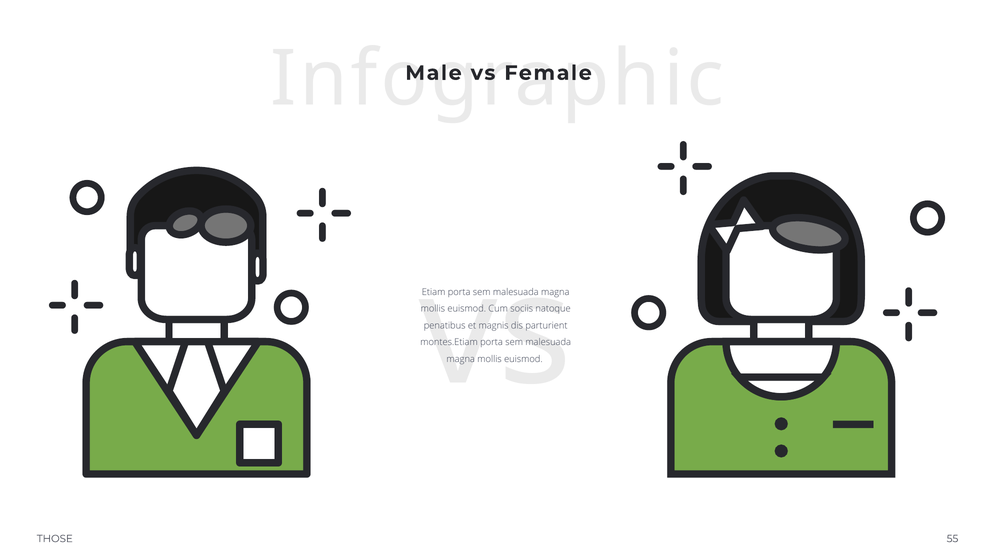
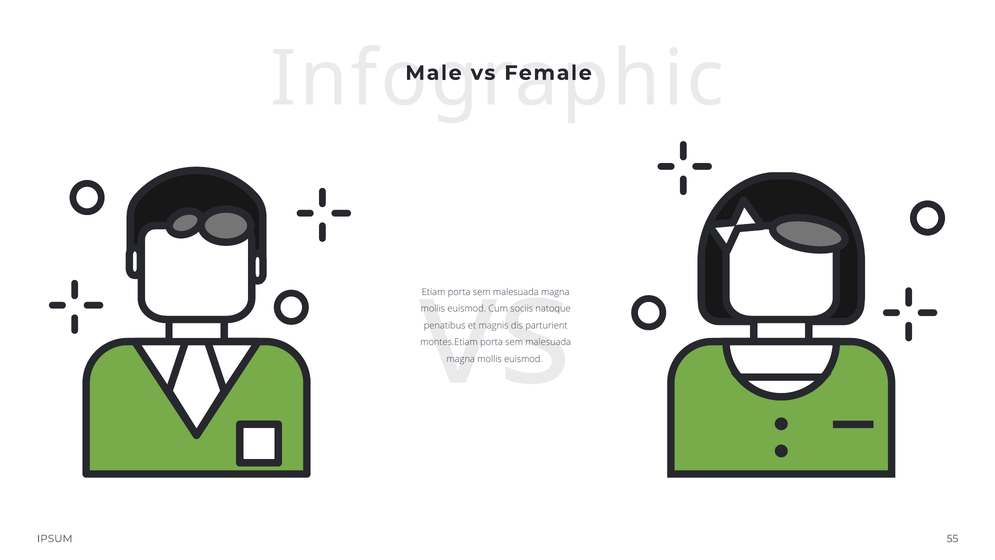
THOSE: THOSE -> IPSUM (55, 538)
